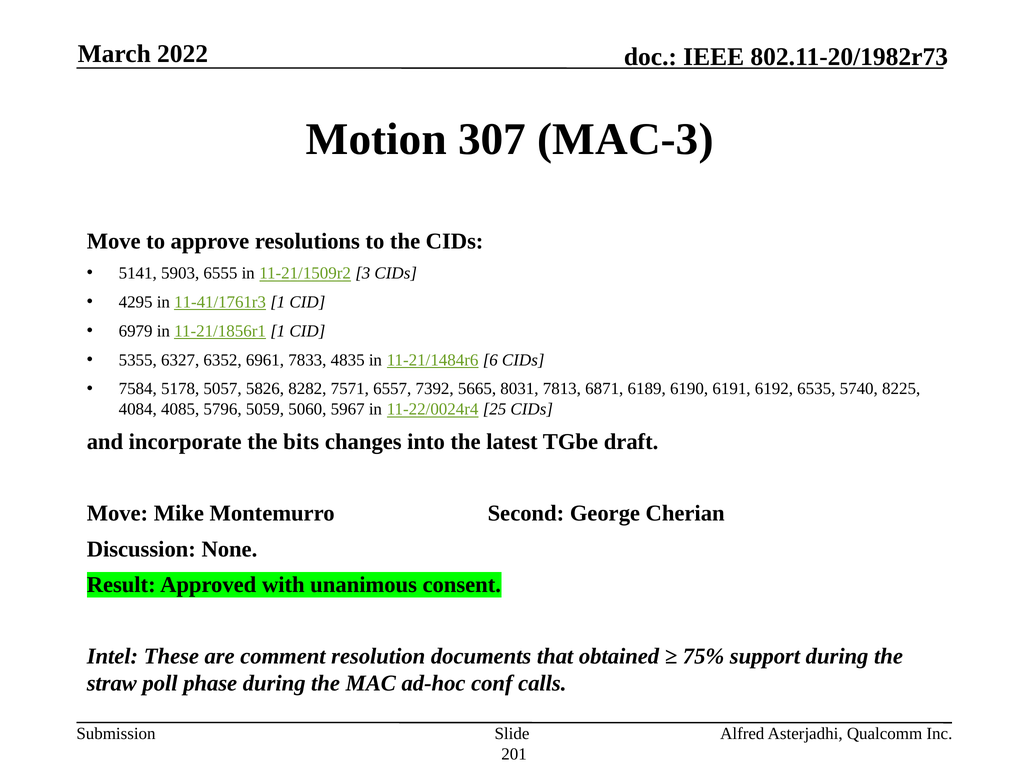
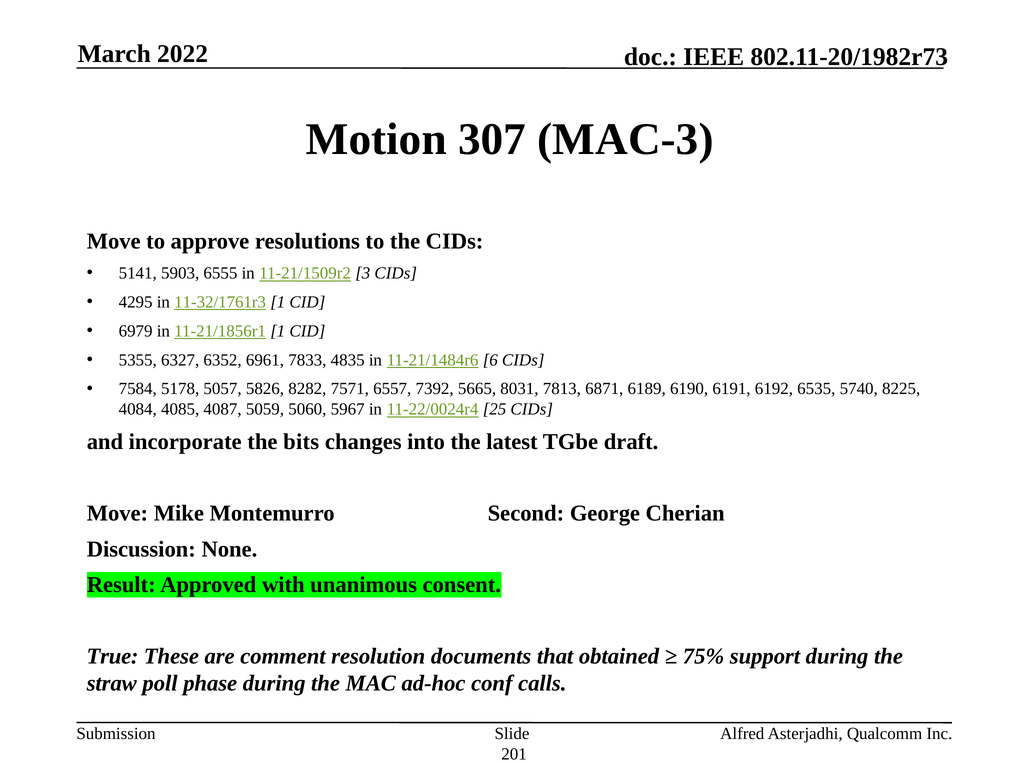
11-41/1761r3: 11-41/1761r3 -> 11-32/1761r3 (220, 302)
5796: 5796 -> 4087 (223, 409)
Intel: Intel -> True (113, 656)
